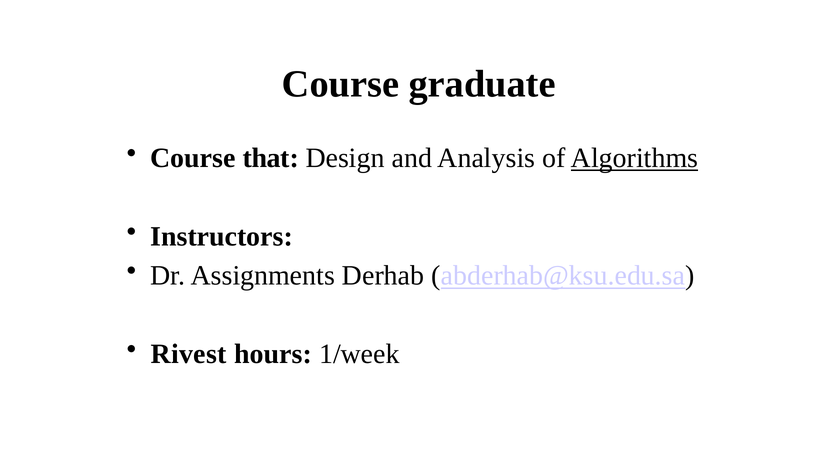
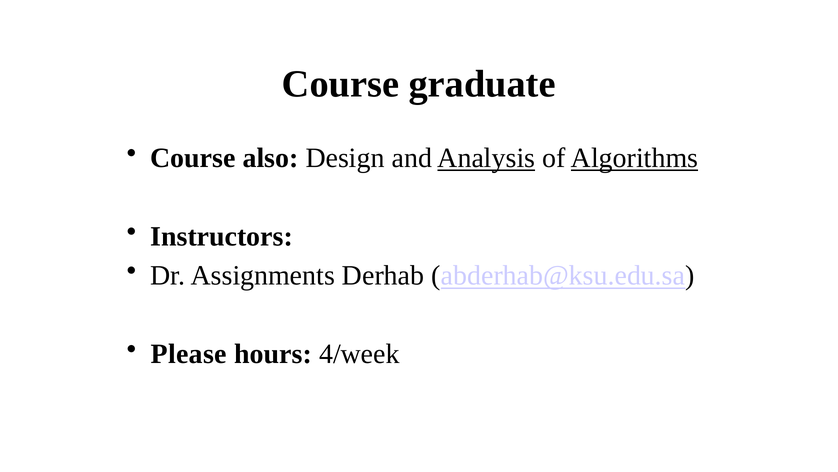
that: that -> also (271, 158)
Analysis underline: none -> present (486, 158)
Rivest: Rivest -> Please (189, 354)
1/week: 1/week -> 4/week (359, 354)
